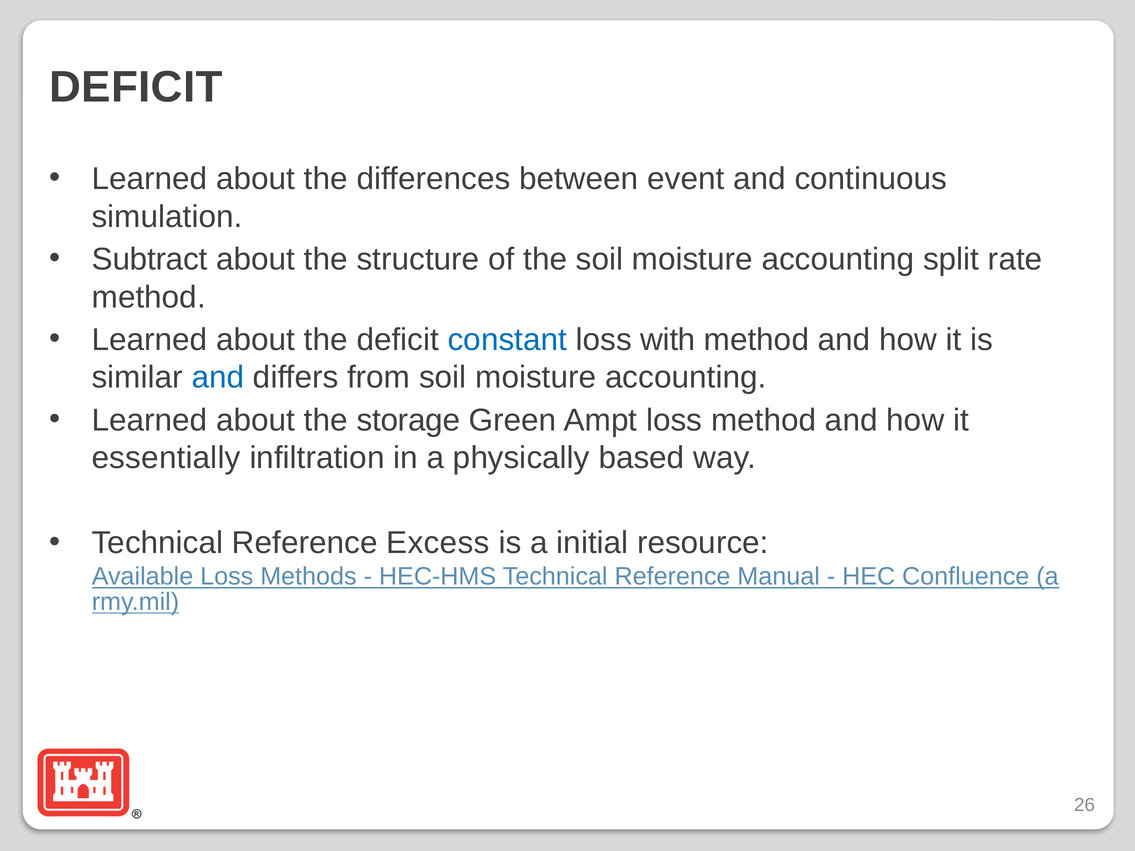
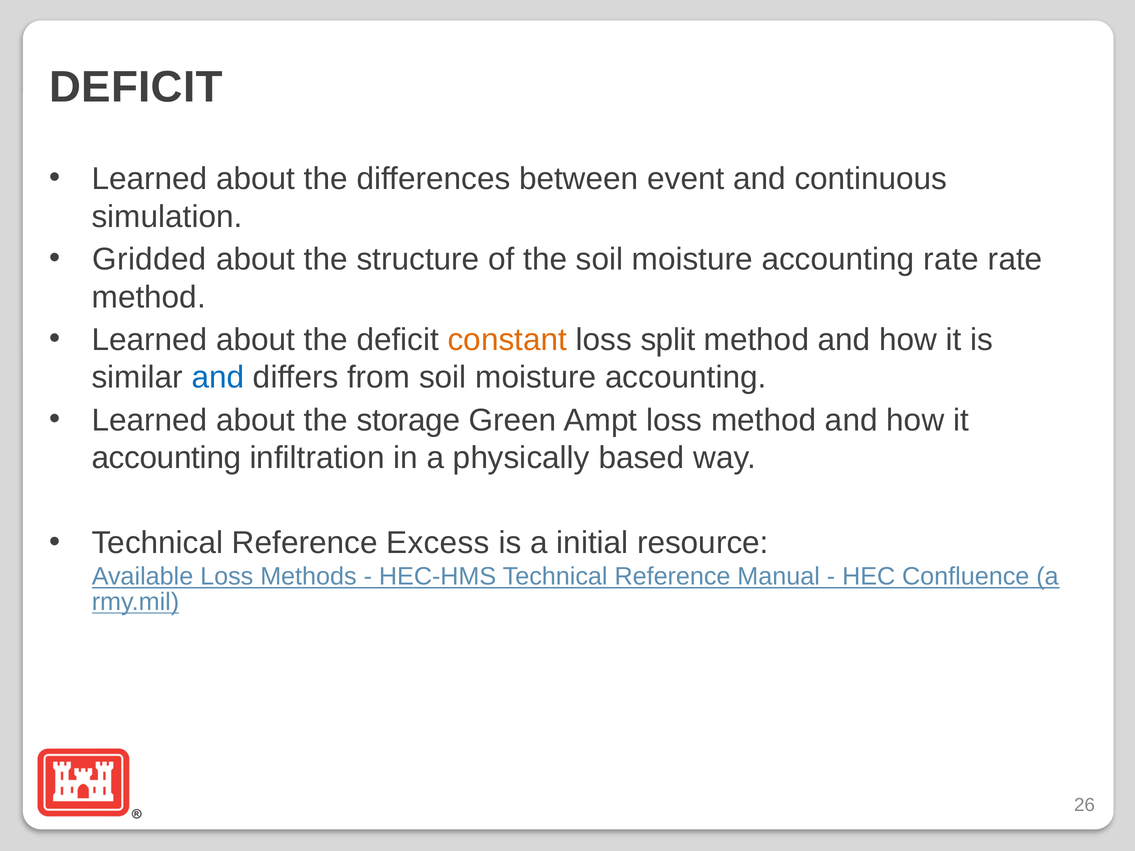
Subtract: Subtract -> Gridded (149, 259)
accounting split: split -> rate (951, 259)
constant colour: blue -> orange (507, 340)
with: with -> split (668, 340)
essentially: essentially -> accounting (166, 458)
